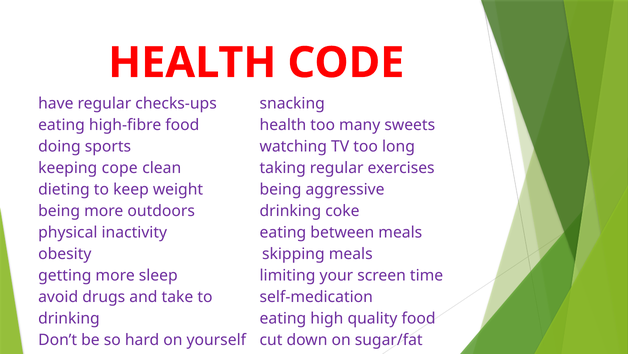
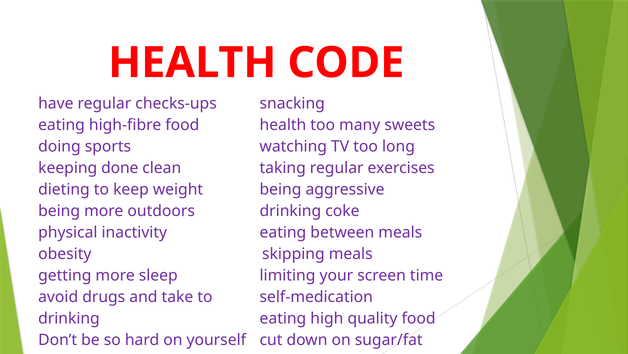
cope: cope -> done (120, 168)
